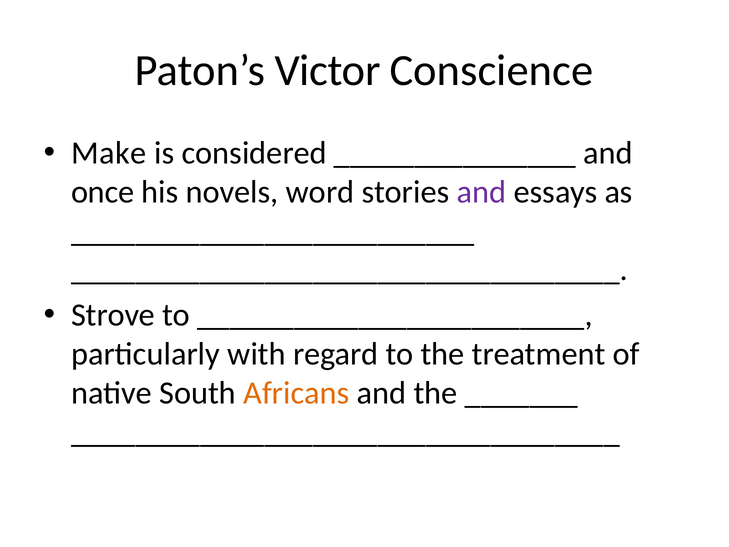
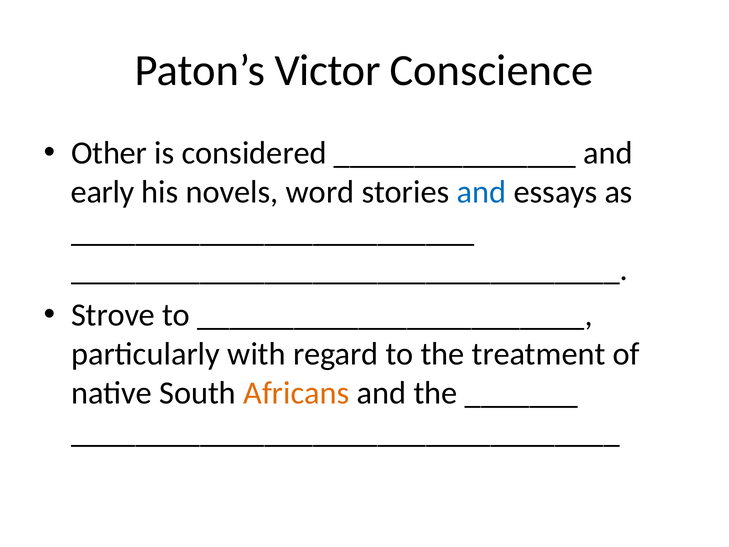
Make: Make -> Other (109, 153)
once: once -> early (103, 192)
and colour: purple -> blue (482, 192)
